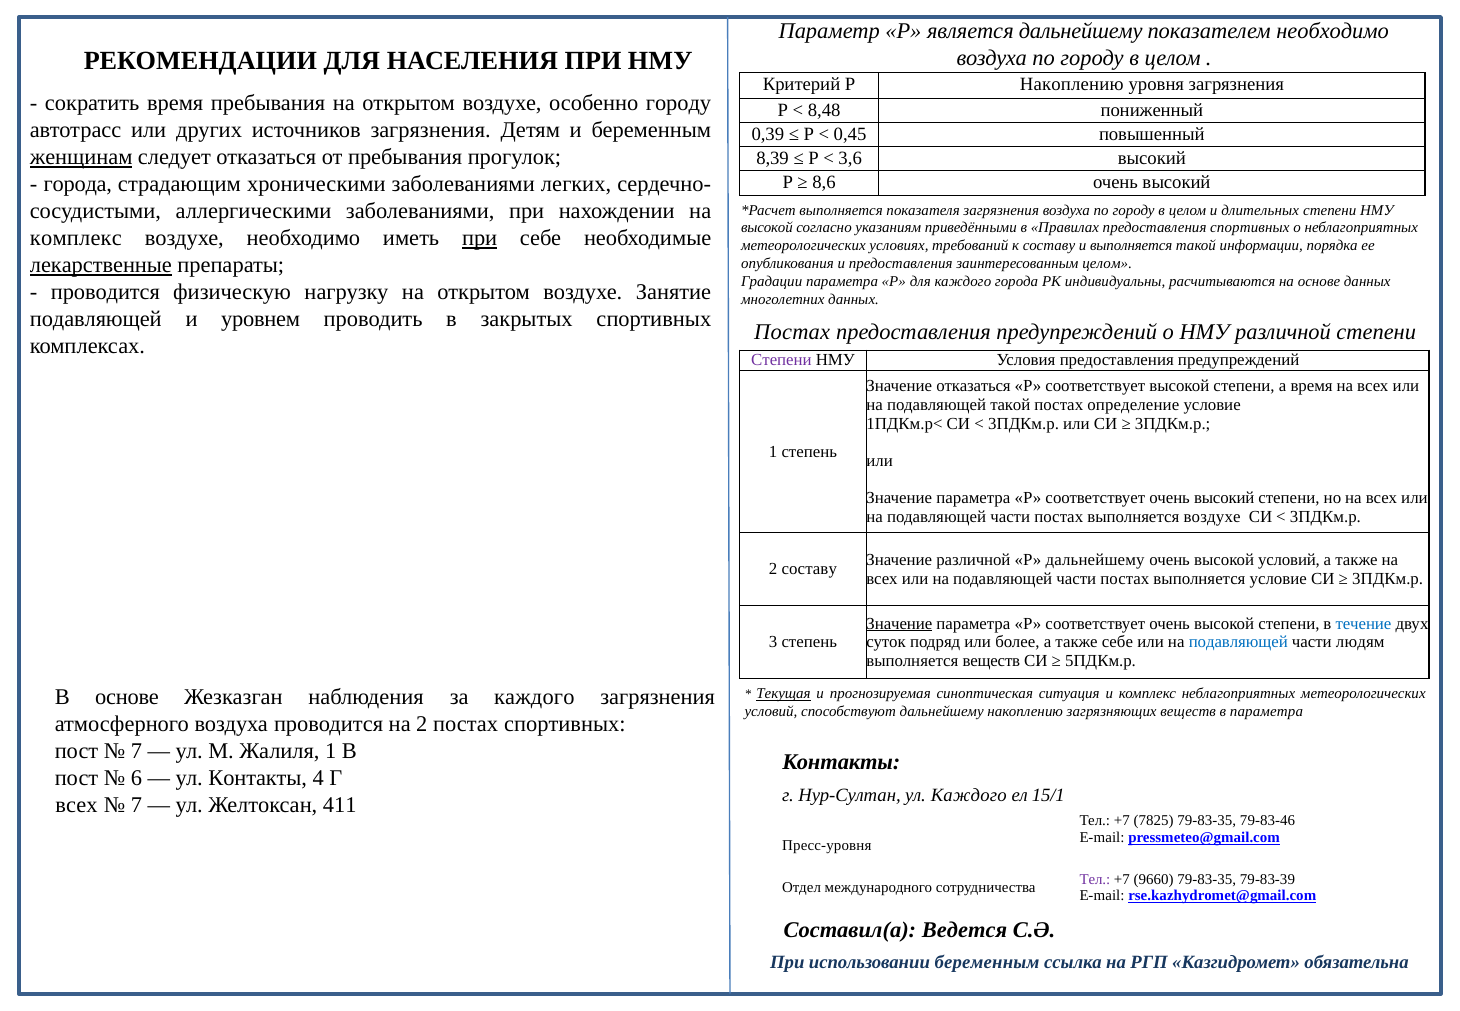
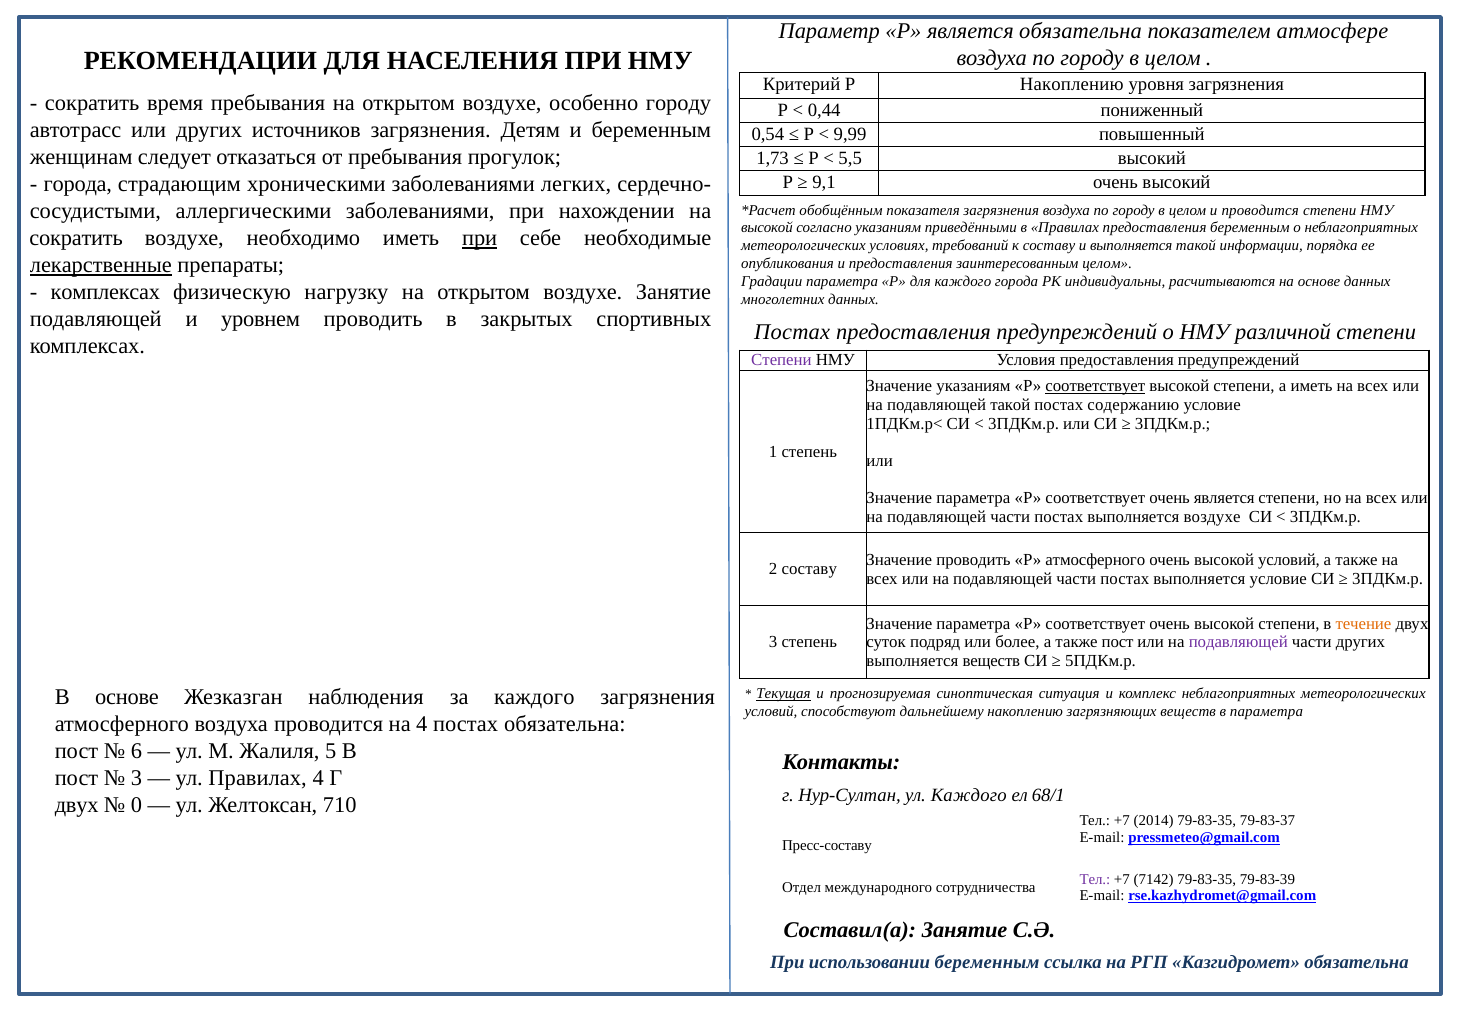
является дальнейшему: дальнейшему -> обязательна (1080, 31)
показателем необходимо: необходимо -> атмосфере (1333, 31)
8,48: 8,48 -> 0,44 (824, 110)
0,39: 0,39 -> 0,54 (768, 135)
0,45: 0,45 -> 9,99 (850, 135)
женщинам underline: present -> none (81, 157)
8,39: 8,39 -> 1,73 (773, 159)
3,6: 3,6 -> 5,5 (850, 159)
8,6: 8,6 -> 9,1 (824, 183)
выполняется: выполняется -> обобщённым (841, 210)
и длительных: длительных -> проводится (1260, 210)
предоставления спортивных: спортивных -> беременным (1250, 228)
комплекс: комплекс -> сократить (76, 238)
проводится: проводится -> комплексах (105, 292)
Значение отказаться: отказаться -> указаниям (973, 386)
соответствует underline: none -> present (1095, 386)
а время: время -> иметь (1312, 386)
определение: определение -> содержанию (1133, 405)
соответствует очень высокий: высокий -> является (1224, 498)
Значение различной: различной -> проводить (973, 560)
Р дальнейшему: дальнейшему -> атмосферного (1095, 560)
Значение underline: present -> none (899, 623)
течение colour: blue -> orange (1363, 623)
также себе: себе -> пост (1118, 642)
подавляющей colour: blue -> purple (1238, 642)
части людям: людям -> других (1360, 642)
на 2: 2 -> 4 (422, 724)
постах спортивных: спортивных -> обязательна (565, 724)
7: 7 -> 6 (136, 751)
Жалиля 1: 1 -> 5 (331, 751)
6: 6 -> 3 (136, 778)
ул Контакты: Контакты -> Правилах (258, 778)
15/1: 15/1 -> 68/1 (1048, 795)
всех: всех -> двух (77, 805)
7: 7 -> 0 (136, 805)
411: 411 -> 710 (340, 805)
7825: 7825 -> 2014 (1154, 821)
79-83-46: 79-83-46 -> 79-83-37 (1268, 821)
Пресс-уровня: Пресс-уровня -> Пресс-составу (827, 846)
9660: 9660 -> 7142 (1154, 879)
Составил(а Ведется: Ведется -> Занятие (965, 929)
